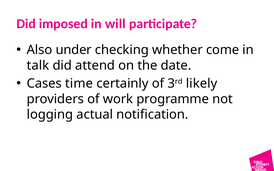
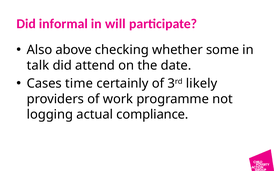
imposed: imposed -> informal (63, 24)
under: under -> above (74, 50)
come: come -> some (223, 50)
notification: notification -> compliance (152, 115)
